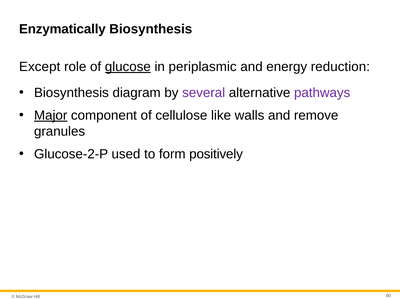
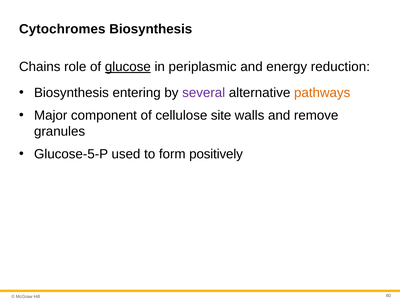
Enzymatically: Enzymatically -> Cytochromes (62, 29)
Except: Except -> Chains (40, 67)
diagram: diagram -> entering (137, 93)
pathways colour: purple -> orange (322, 93)
Major underline: present -> none (51, 115)
like: like -> site (221, 115)
Glucose-2-P: Glucose-2-P -> Glucose-5-P (71, 154)
